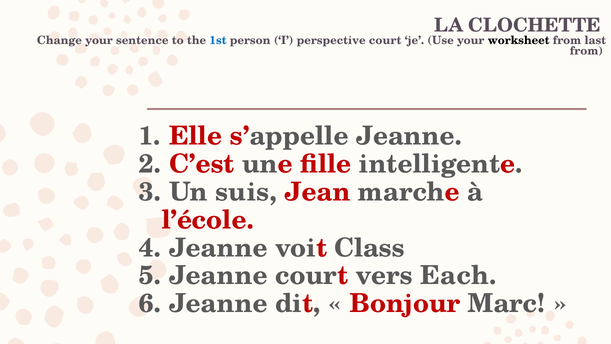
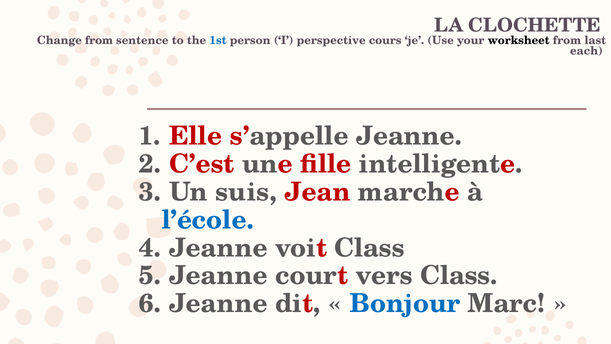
Change your: your -> from (99, 40)
perspective court: court -> cours (385, 40)
from: from -> each (586, 51)
l’école colour: red -> blue (208, 220)
vers Each: Each -> Class (459, 276)
Bonjour colour: red -> blue (405, 304)
